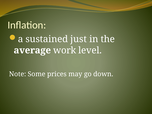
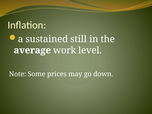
just: just -> still (79, 39)
